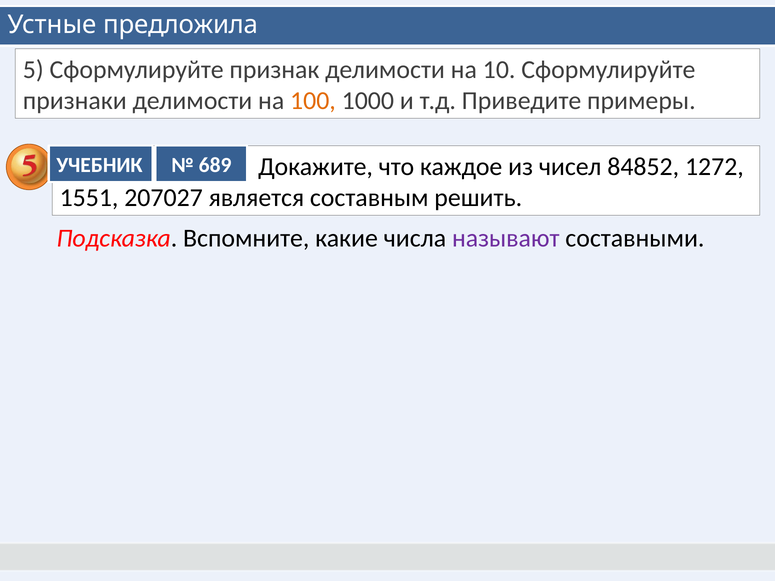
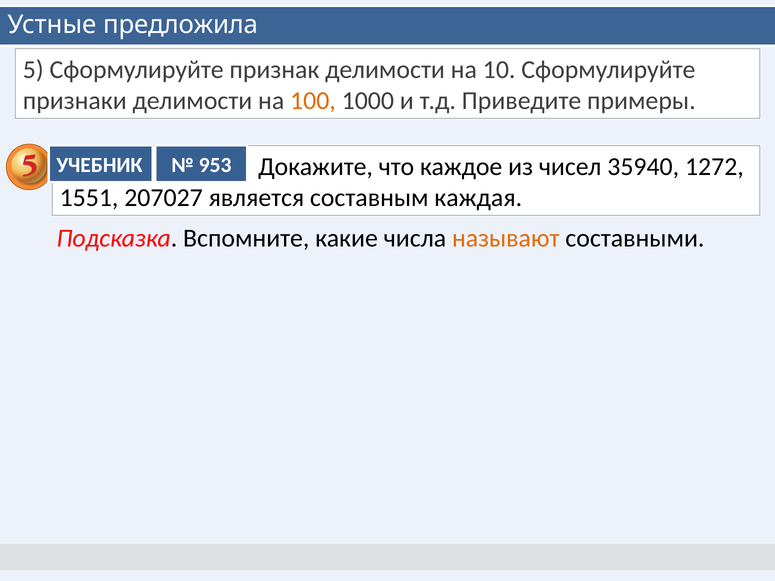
84852: 84852 -> 35940 (643, 167)
689: 689 -> 953 (215, 165)
решить: решить -> каждая (478, 198)
называют colour: purple -> orange (506, 238)
